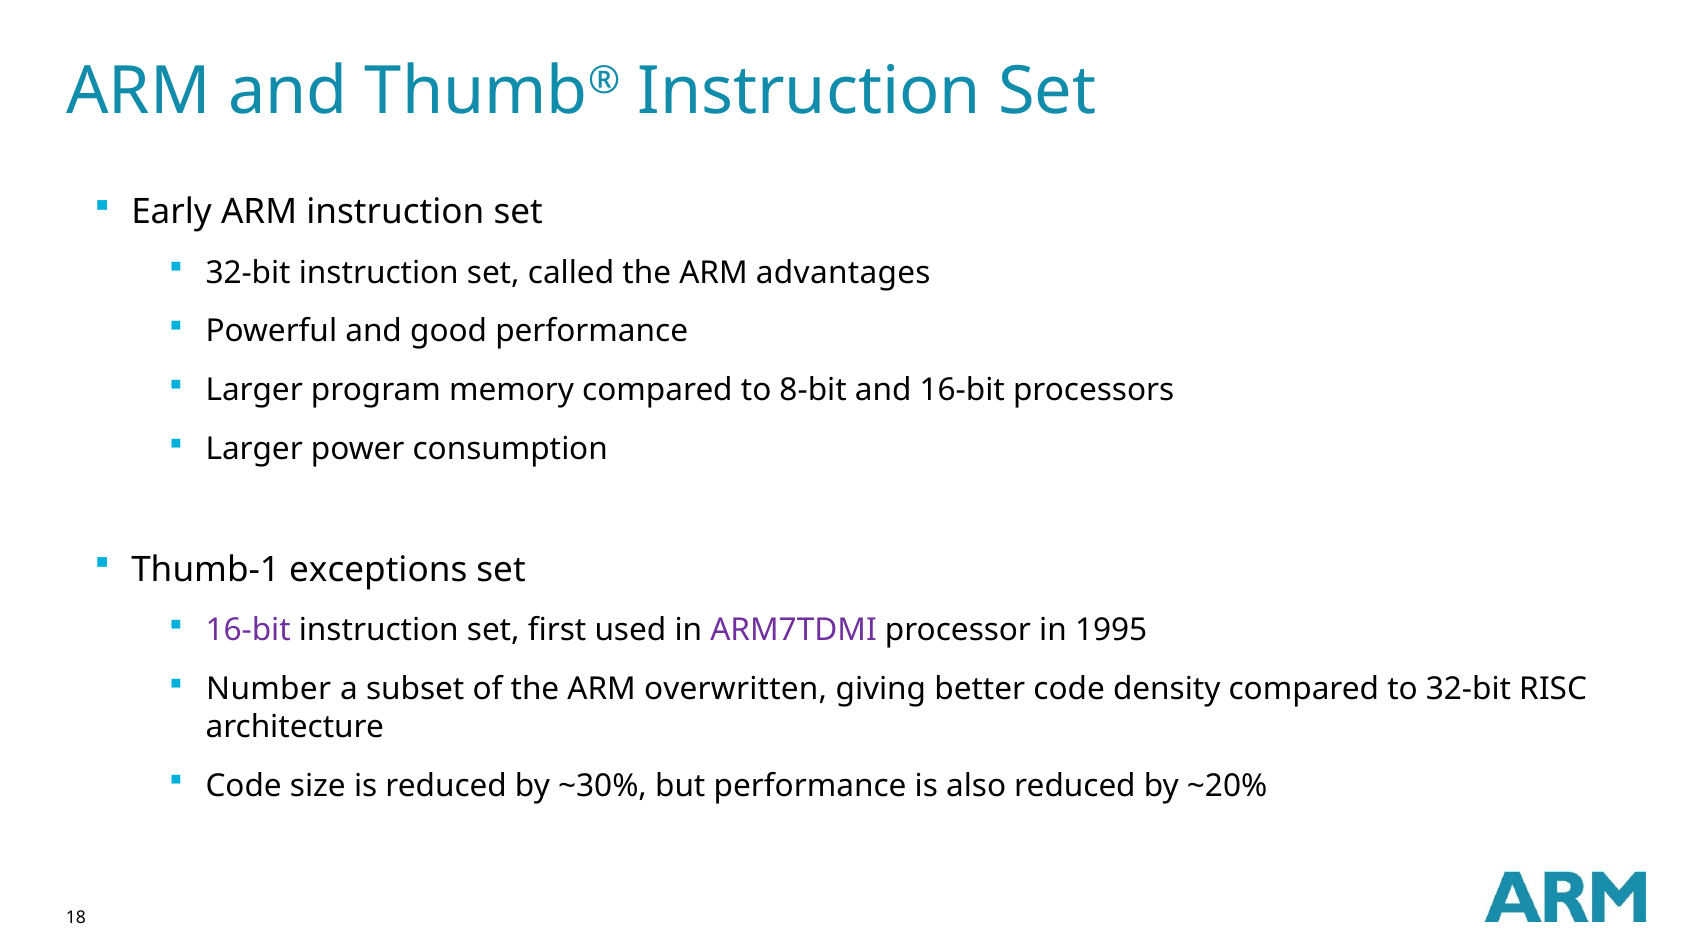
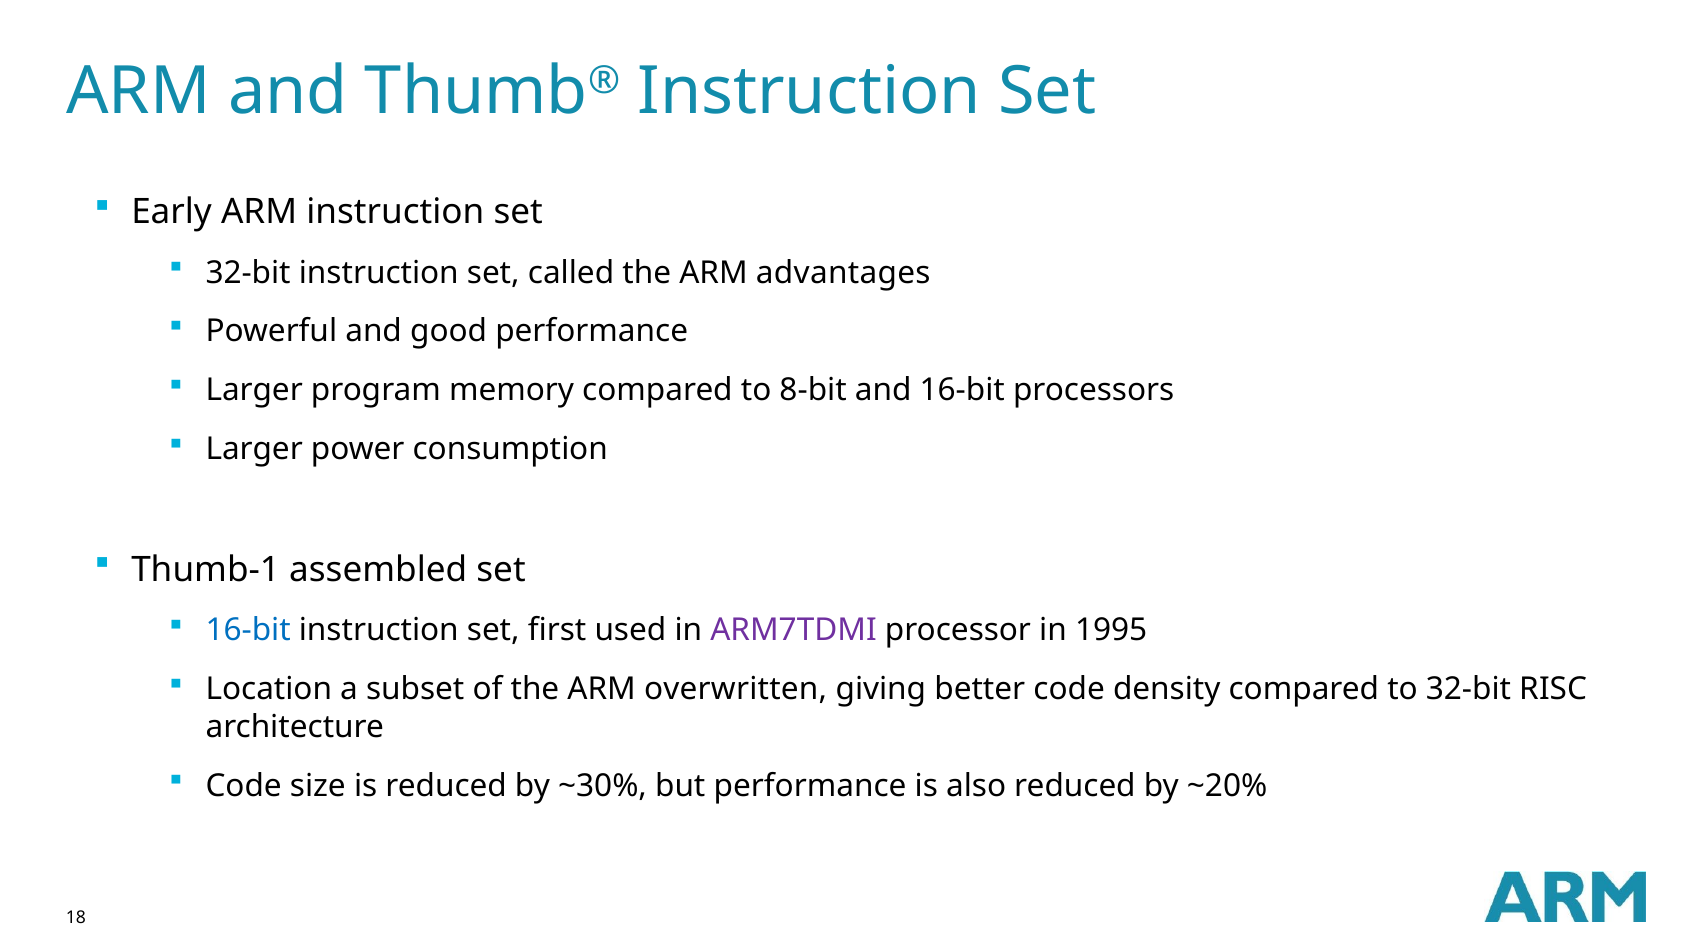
exceptions: exceptions -> assembled (378, 570)
16-bit colour: purple -> blue (248, 630)
Number: Number -> Location (269, 689)
